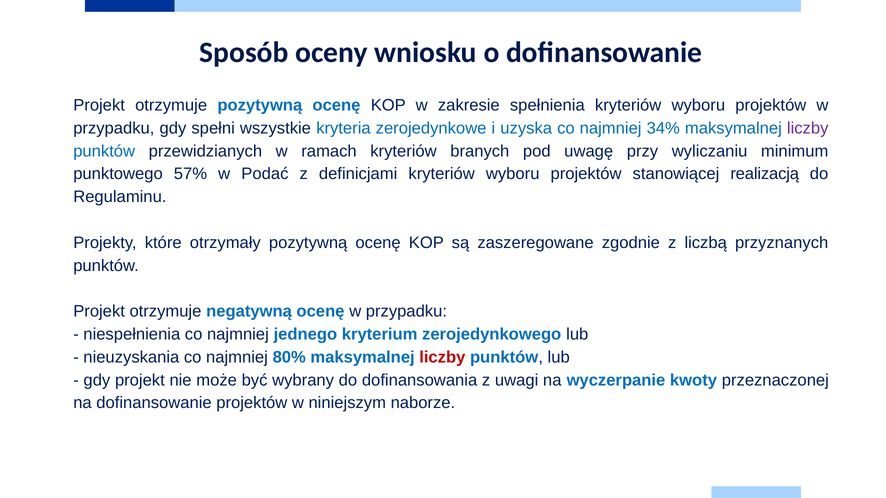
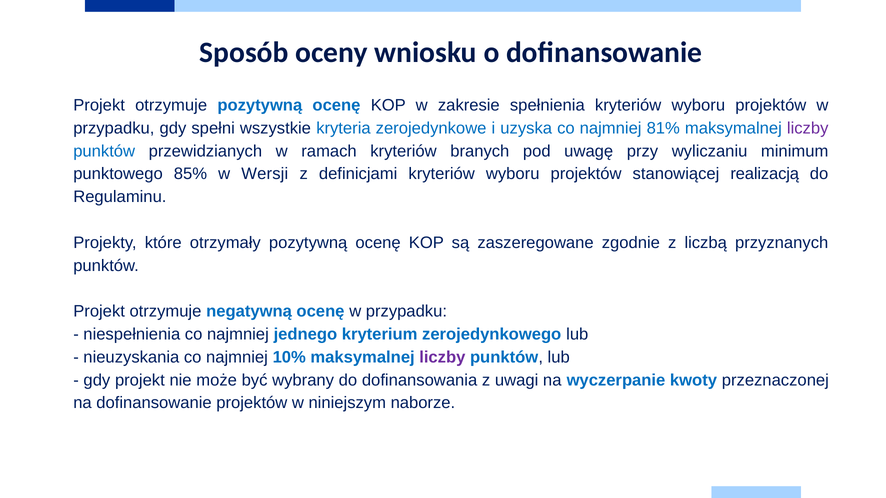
34%: 34% -> 81% (663, 128)
57%: 57% -> 85% (191, 174)
Podać: Podać -> Wersji (265, 174)
80%: 80% -> 10% (289, 357)
liczby colour: red -> purple (442, 357)
